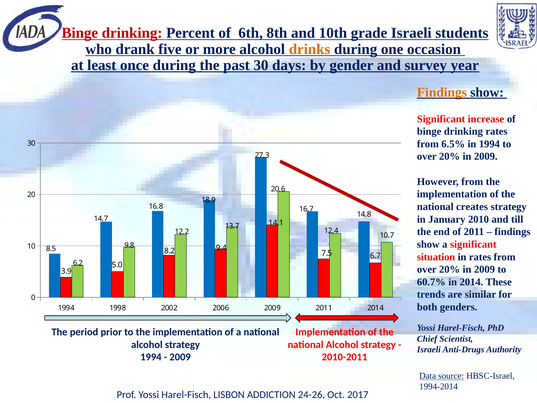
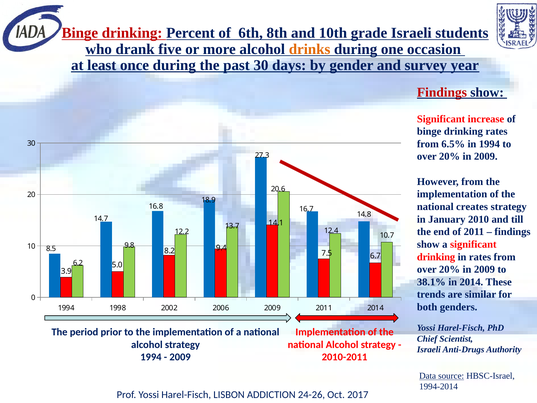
Findings colour: orange -> red (442, 92)
situation: situation -> drinking (436, 257)
60.7%: 60.7% -> 38.1% (431, 282)
